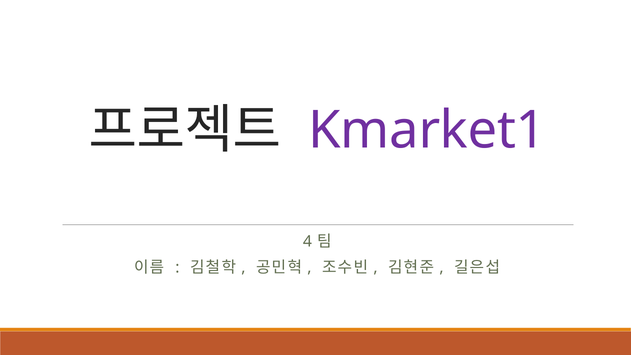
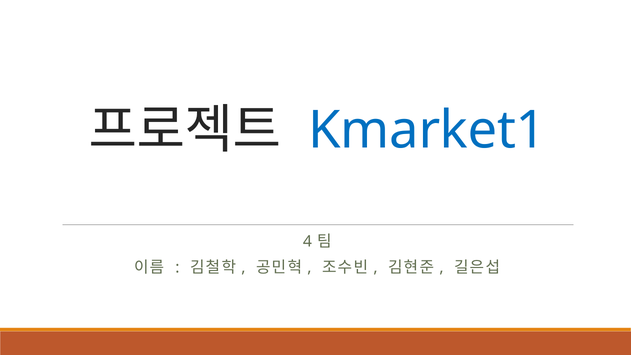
Kmarket1 colour: purple -> blue (427, 130)
